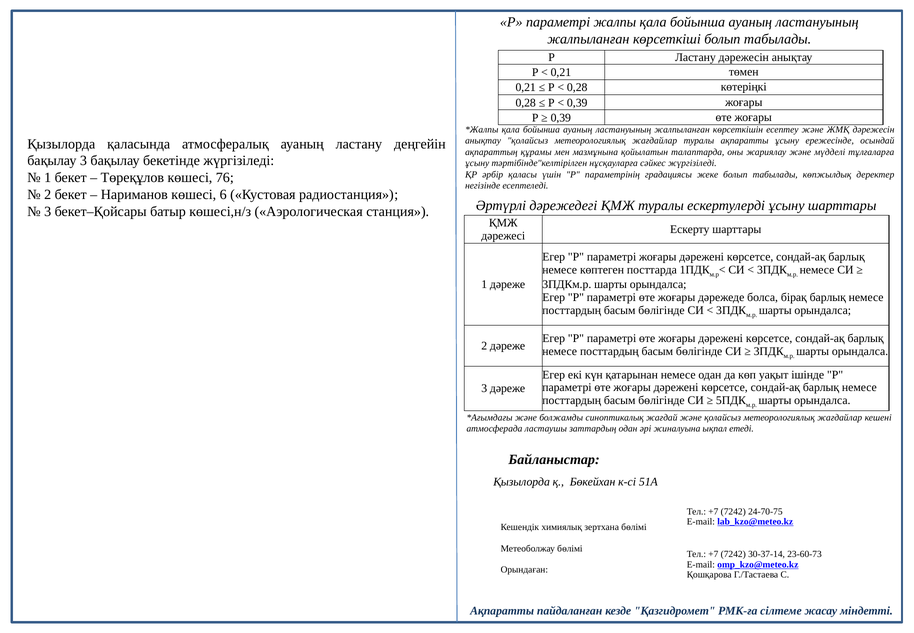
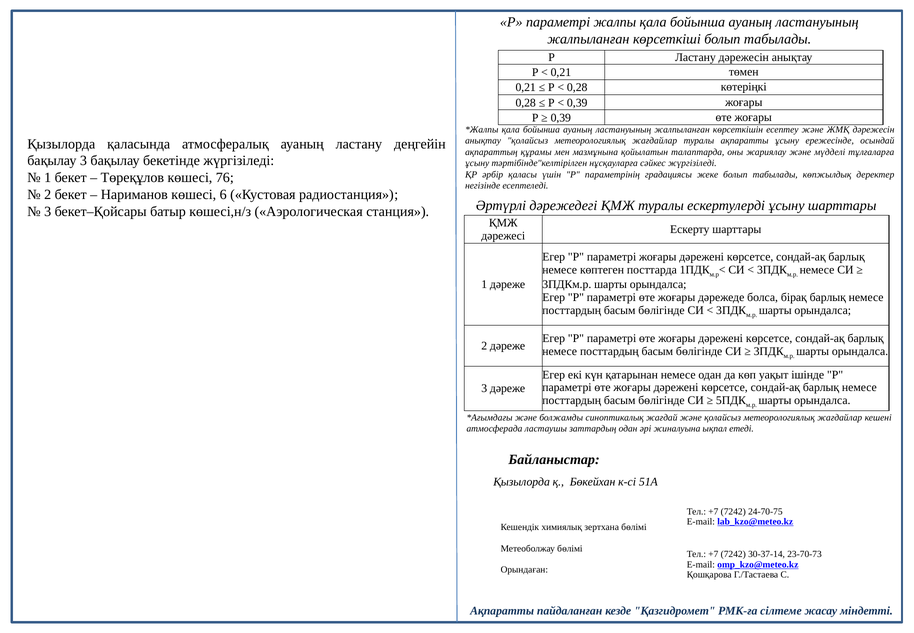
23-60-73: 23-60-73 -> 23-70-73 (805, 554)
